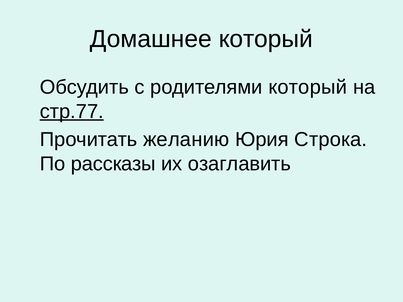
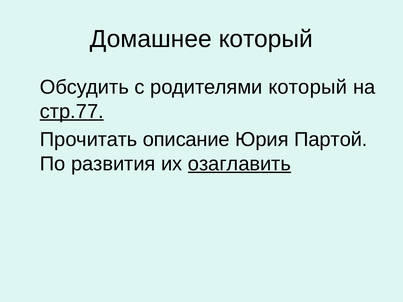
желанию: желанию -> описание (186, 140)
Строка: Строка -> Партой (331, 140)
рассказы: рассказы -> развития (113, 164)
озаглавить underline: none -> present (239, 164)
